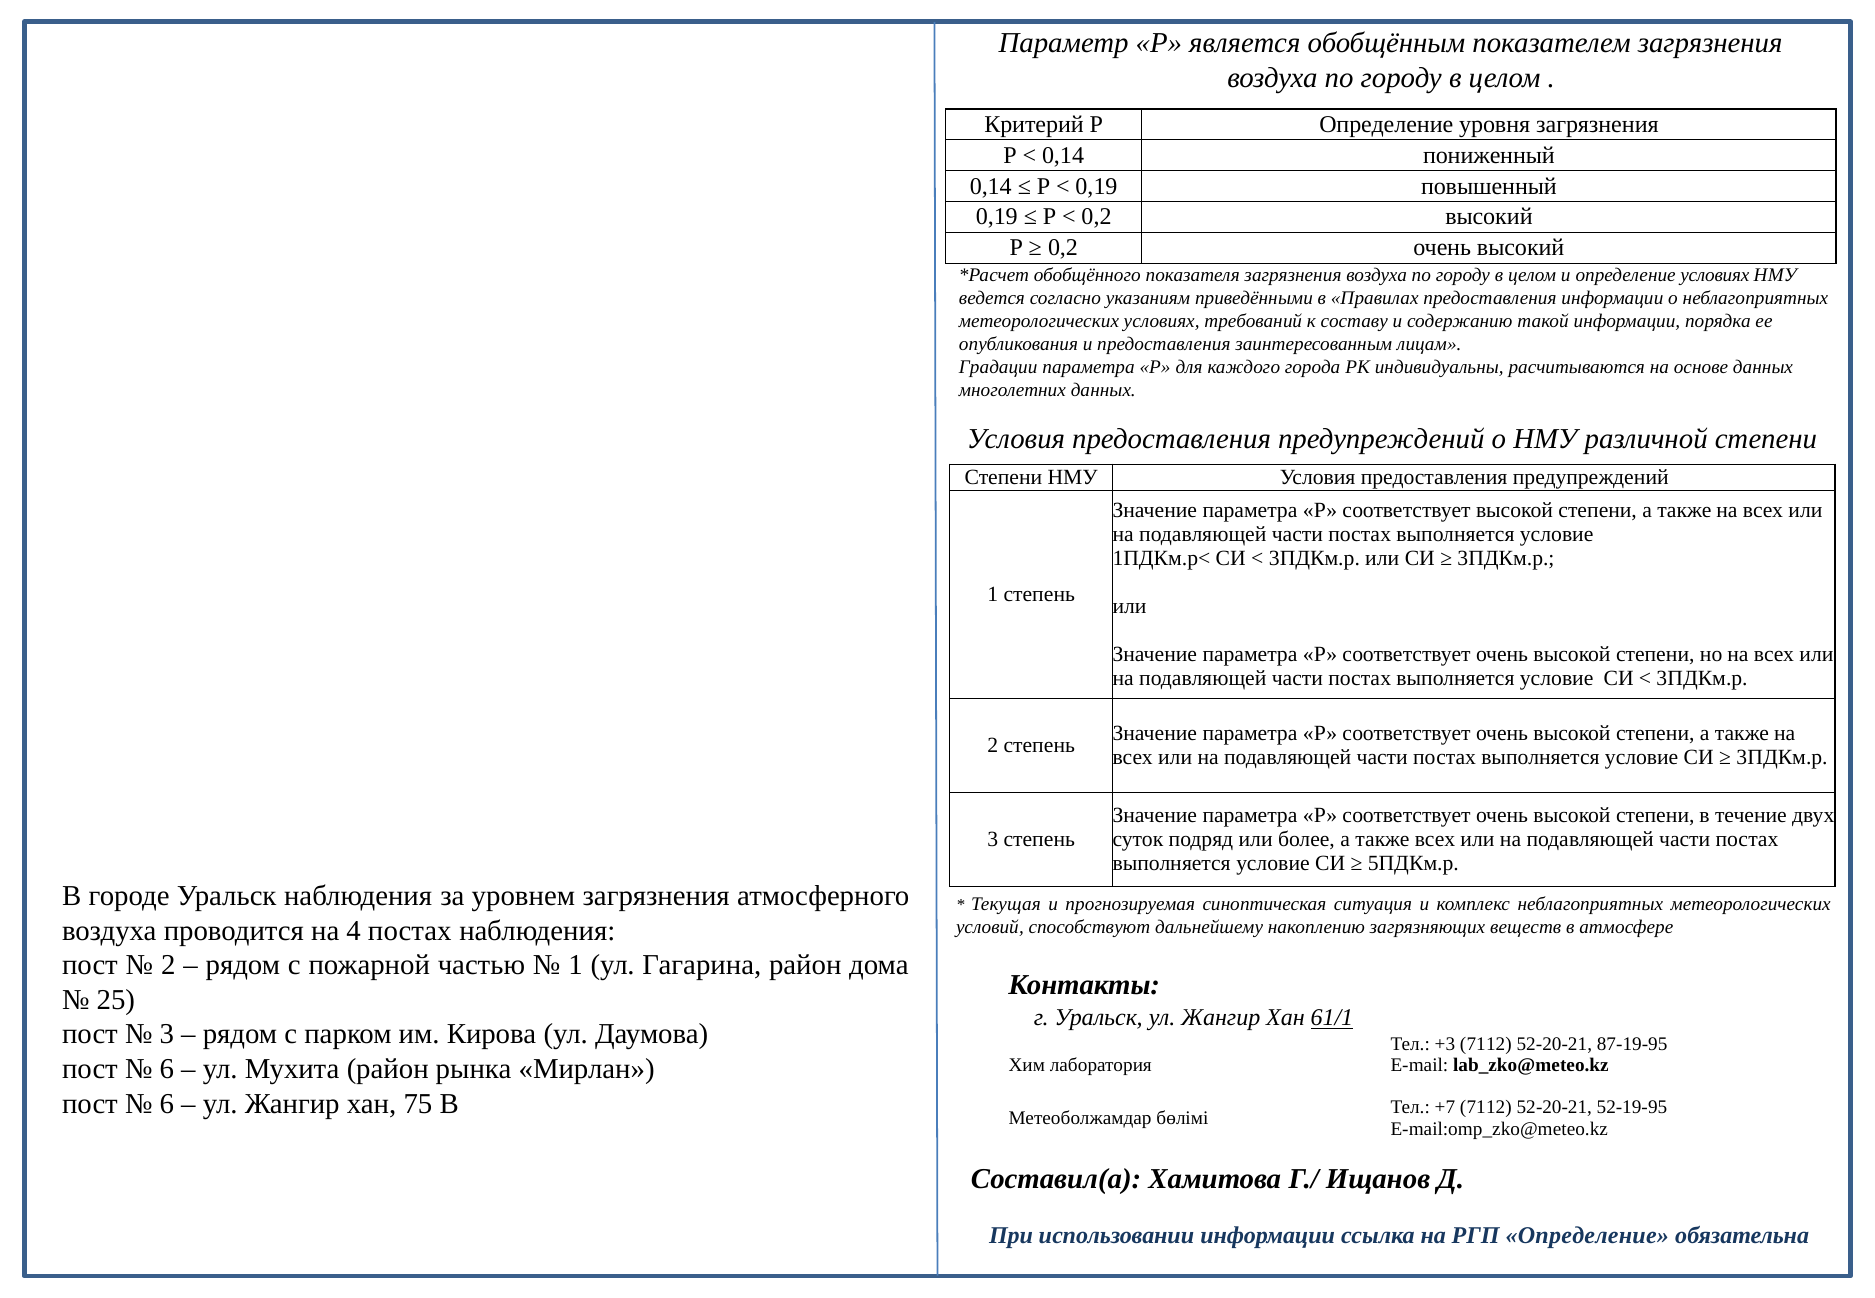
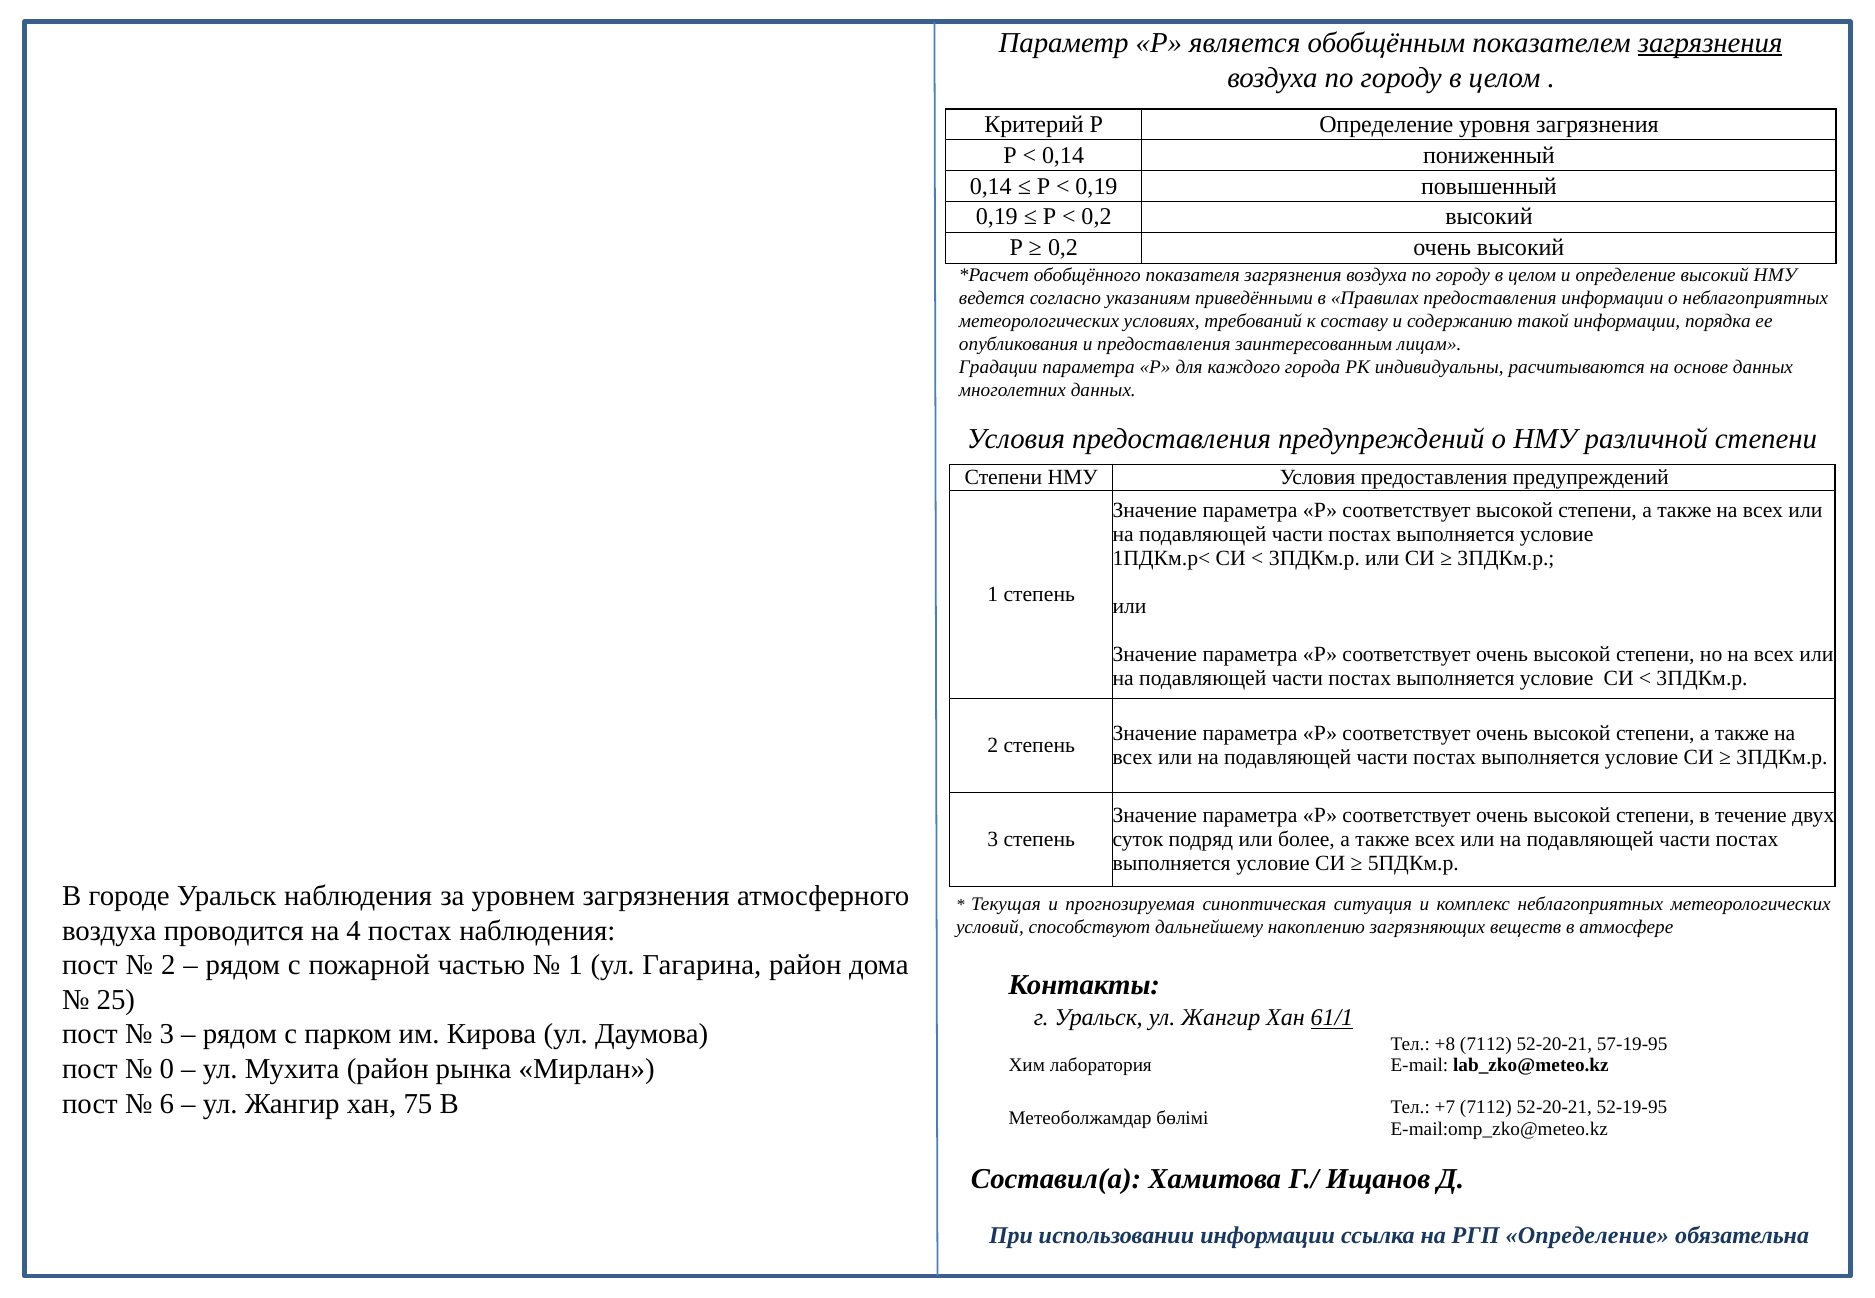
загрязнения underline: none -> present (1710, 43)
определение условиях: условиях -> высокий (1715, 275)
+3: +3 -> +8 (1445, 1044)
87-19-95: 87-19-95 -> 57-19-95 (1632, 1044)
6: 6 -> 0 (167, 1069)
